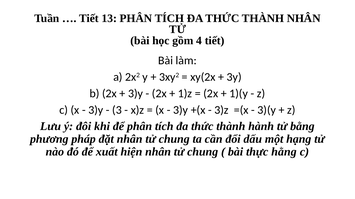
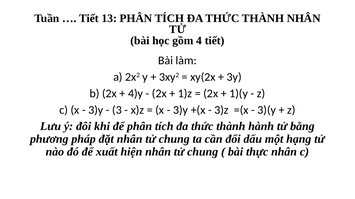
3)y: 3)y -> 4)y (136, 94)
thực hằng: hằng -> nhân (284, 152)
